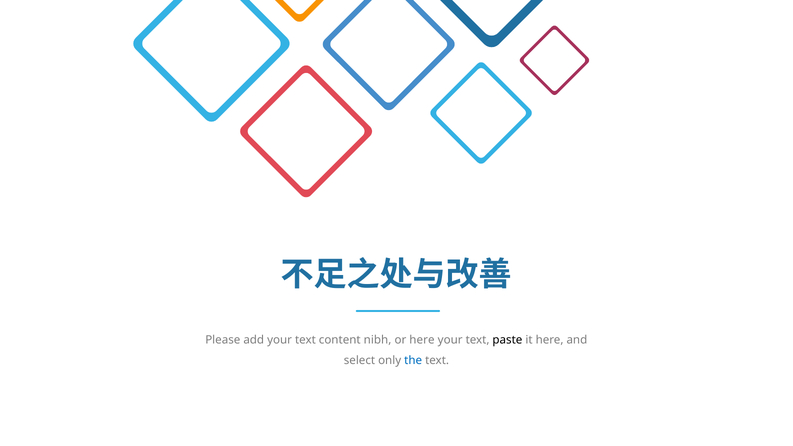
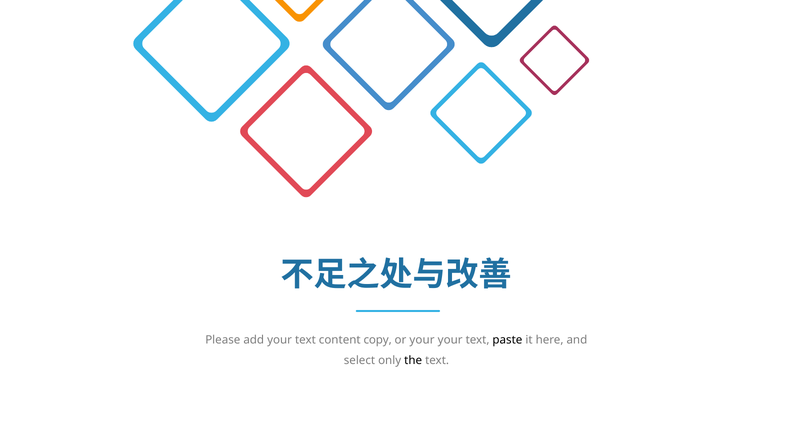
nibh: nibh -> copy (378, 340)
or here: here -> your (422, 340)
the colour: blue -> black (413, 361)
